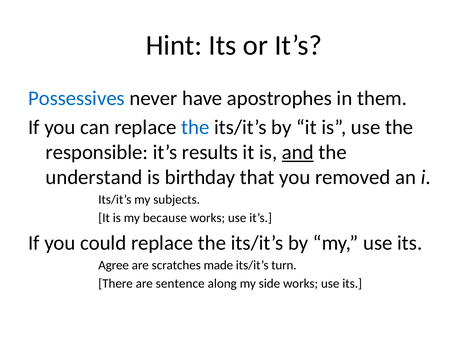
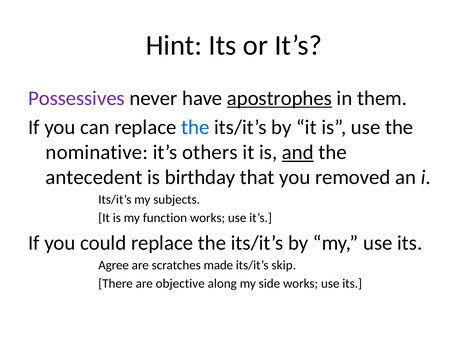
Possessives colour: blue -> purple (76, 98)
apostrophes underline: none -> present (279, 98)
responsible: responsible -> nominative (97, 152)
results: results -> others (210, 152)
understand: understand -> antecedent (94, 177)
because: because -> function (165, 218)
turn: turn -> skip (284, 265)
sentence: sentence -> objective (180, 283)
